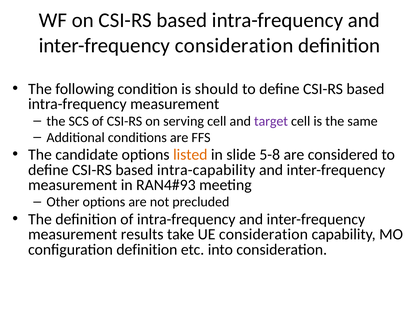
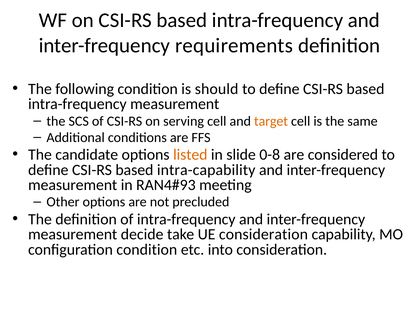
inter-frequency consideration: consideration -> requirements (234, 46)
target colour: purple -> orange (271, 121)
5-8: 5-8 -> 0-8 (270, 155)
results: results -> decide (142, 235)
configuration definition: definition -> condition (147, 250)
